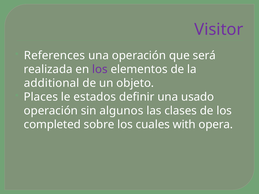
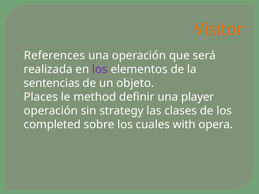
Visitor colour: purple -> orange (219, 29)
additional: additional -> sentencias (52, 83)
estados: estados -> method (95, 97)
usado: usado -> player (198, 97)
algunos: algunos -> strategy (121, 111)
